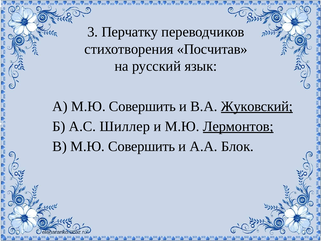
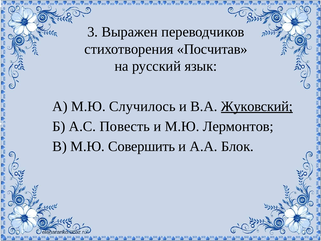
Перчатку: Перчатку -> Выражен (130, 32)
А М.Ю Совершить: Совершить -> Случилось (142, 106)
Шиллер: Шиллер -> Повесть (125, 126)
Лермонтов underline: present -> none (238, 126)
